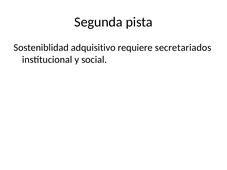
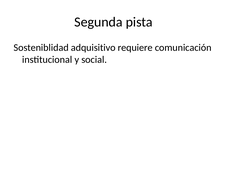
secretariados: secretariados -> comunicación (183, 48)
